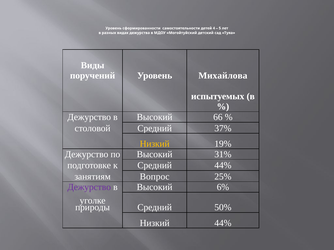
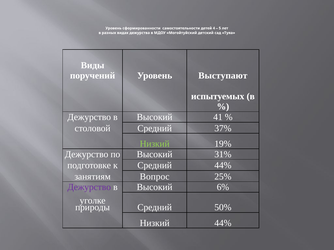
Михайлова: Михайлова -> Выступают (223, 76)
66: 66 -> 41 (218, 117)
Низкий colour: yellow -> light green (155, 144)
